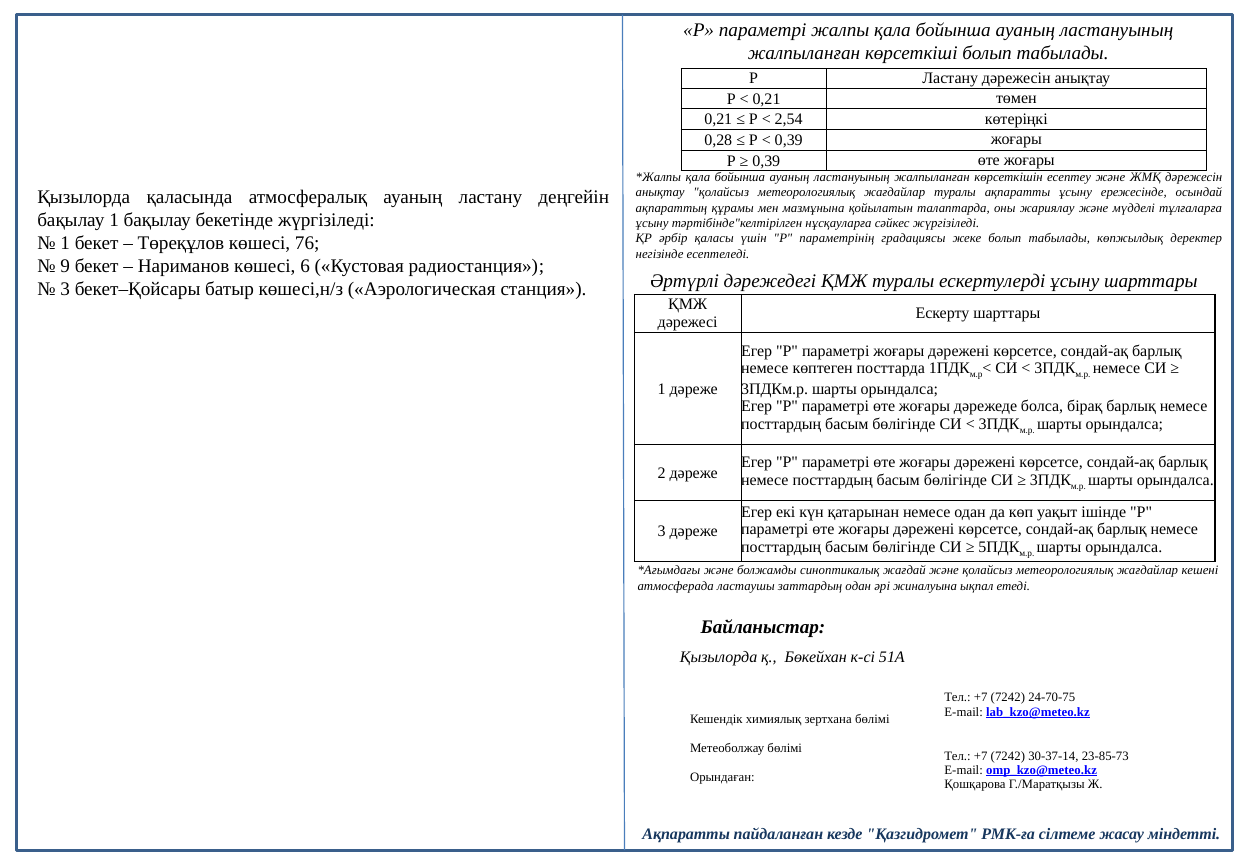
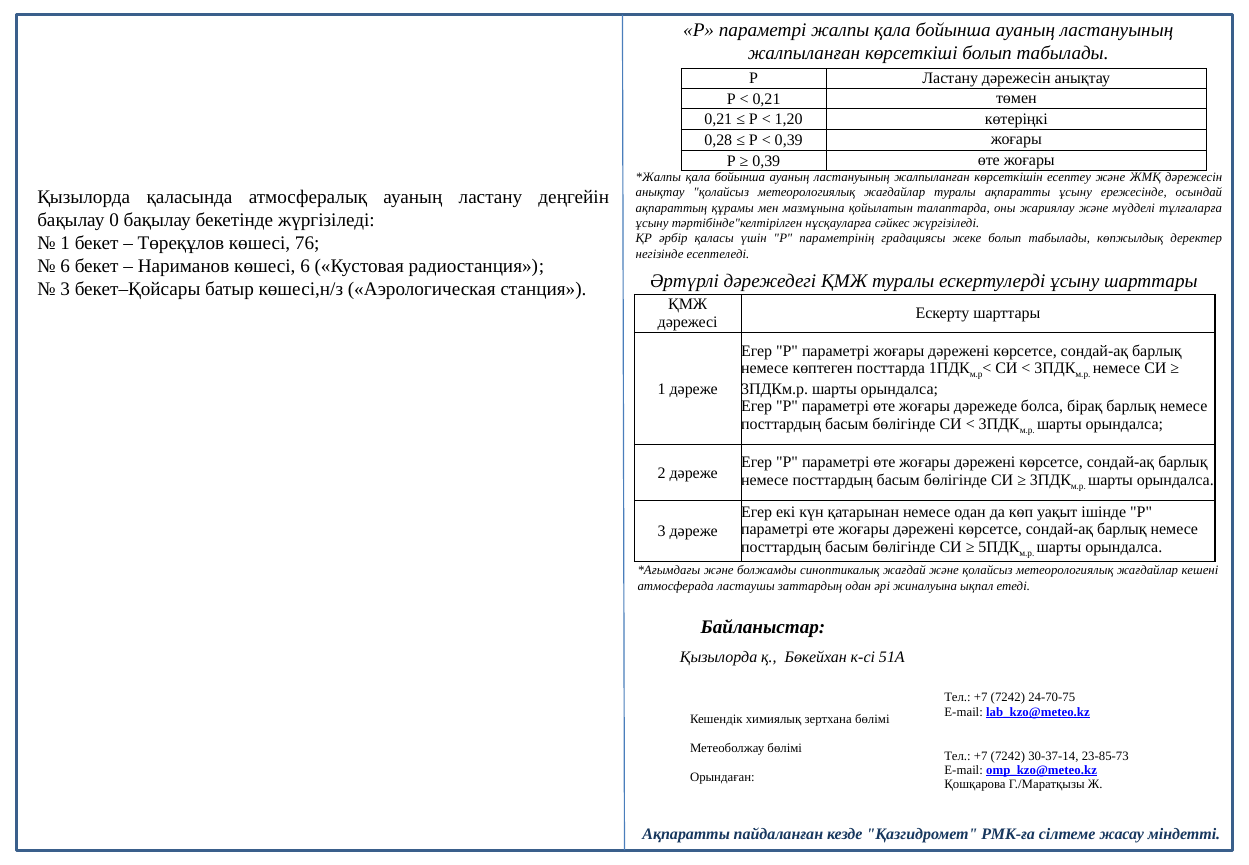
2,54: 2,54 -> 1,20 (789, 120)
бақылау 1: 1 -> 0 (114, 220)
9: 9 -> 6 (65, 266)
